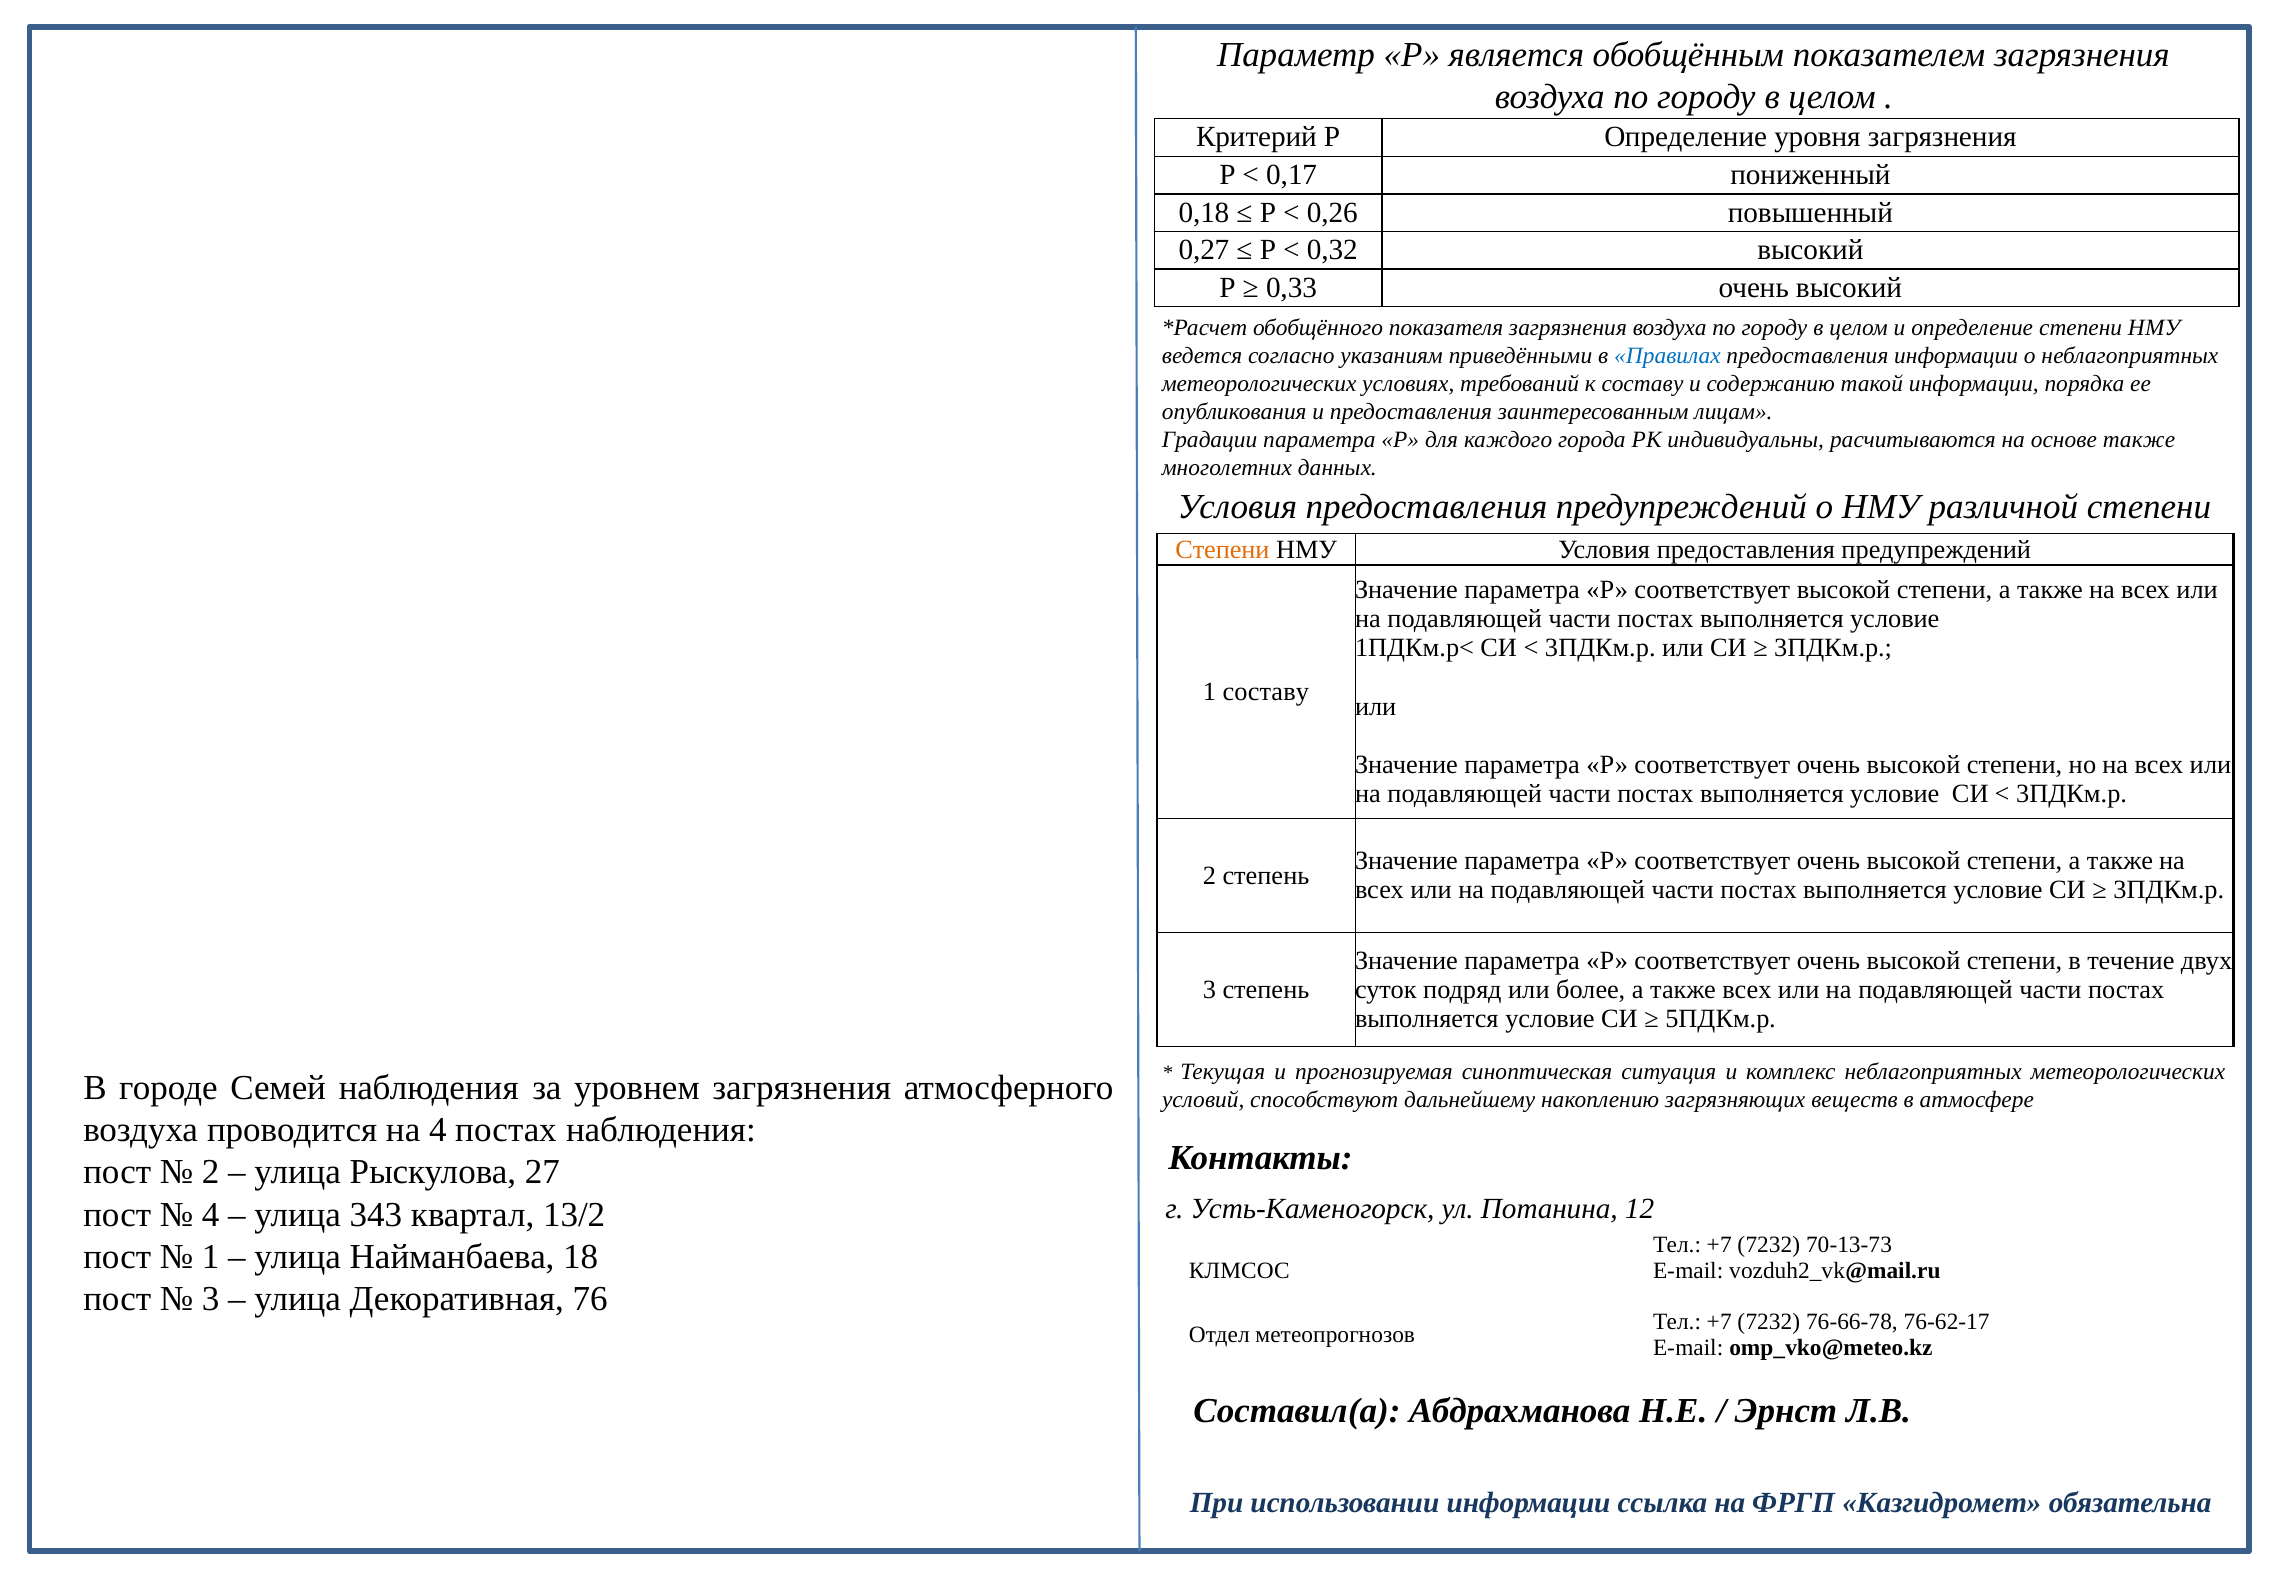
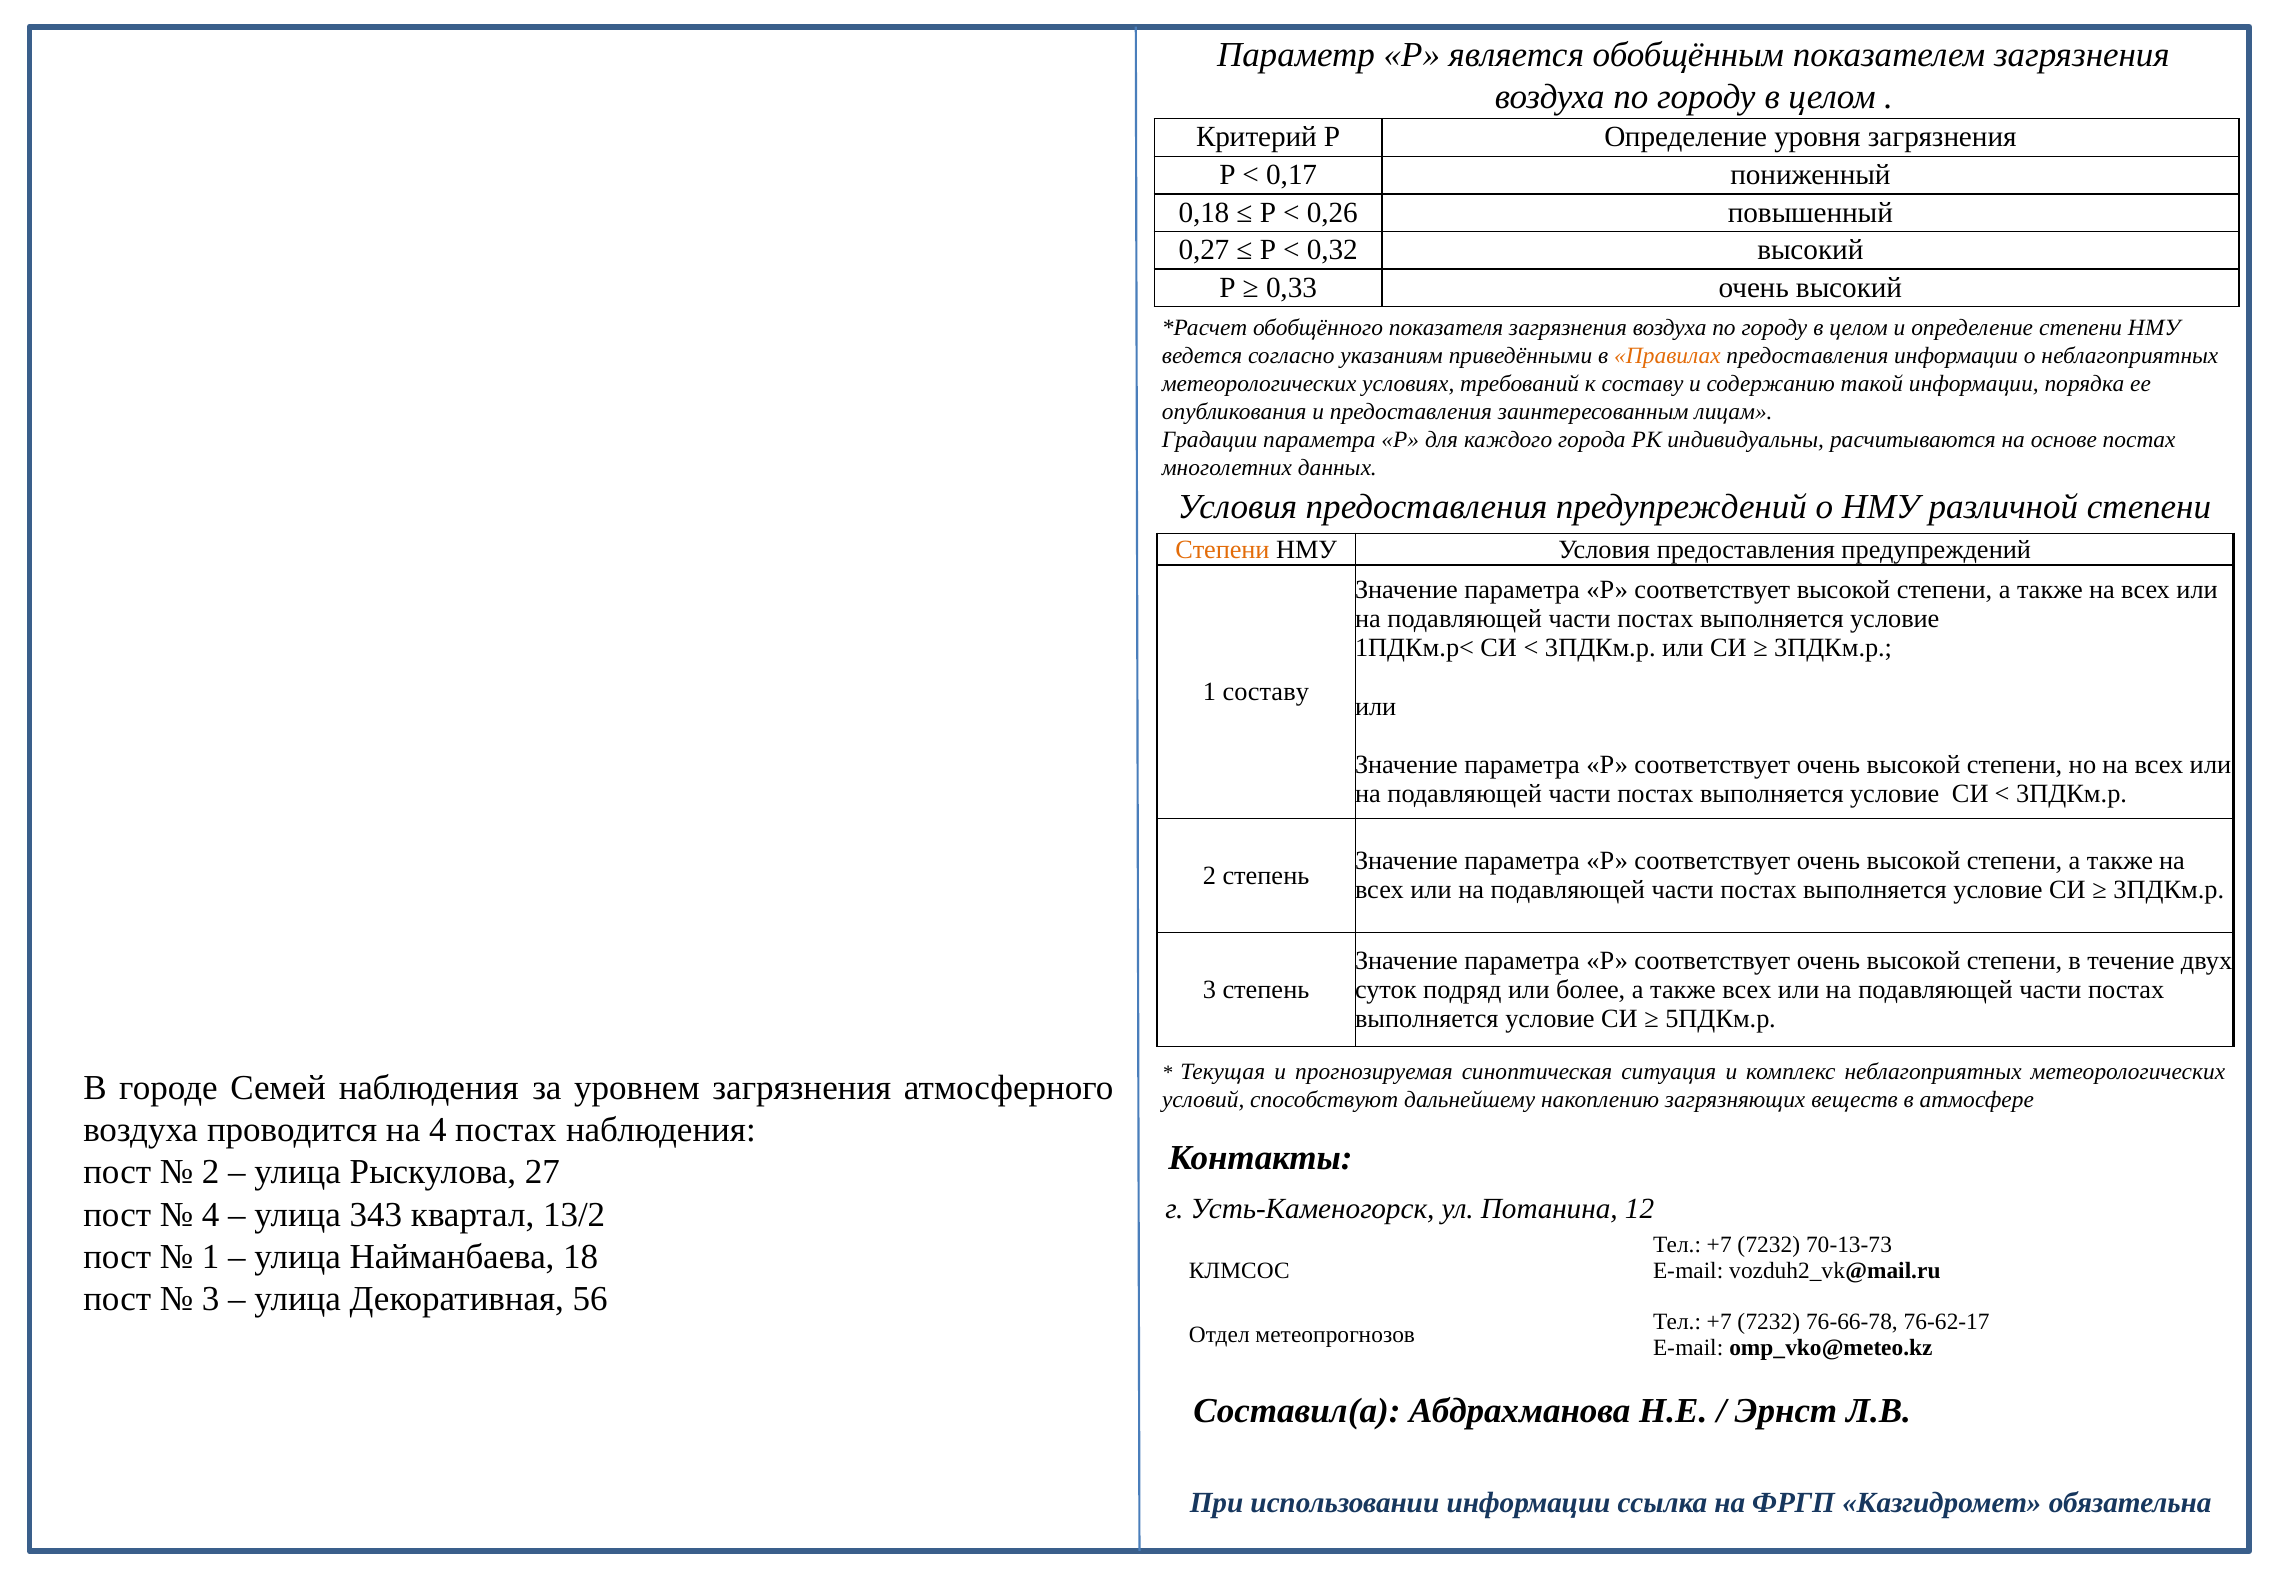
Правилах colour: blue -> orange (1667, 355)
основе также: также -> постах (2139, 439)
76: 76 -> 56 (590, 1298)
